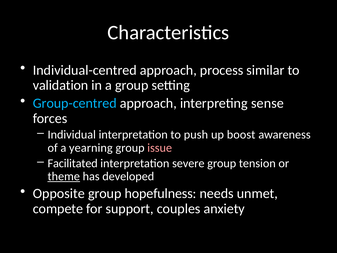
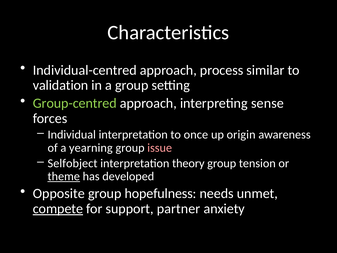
Group-centred colour: light blue -> light green (75, 103)
push: push -> once (196, 135)
boost: boost -> origin (241, 135)
Facilitated: Facilitated -> Selfobject (73, 163)
severe: severe -> theory (188, 163)
compete underline: none -> present (58, 209)
couples: couples -> partner (179, 209)
